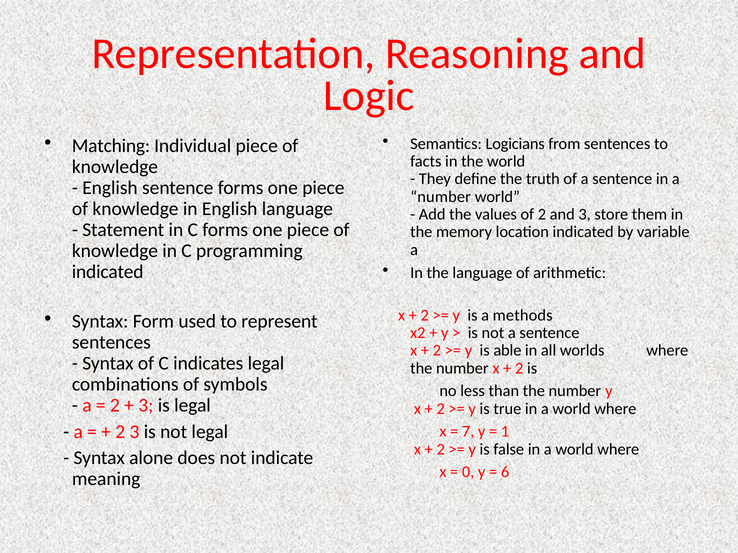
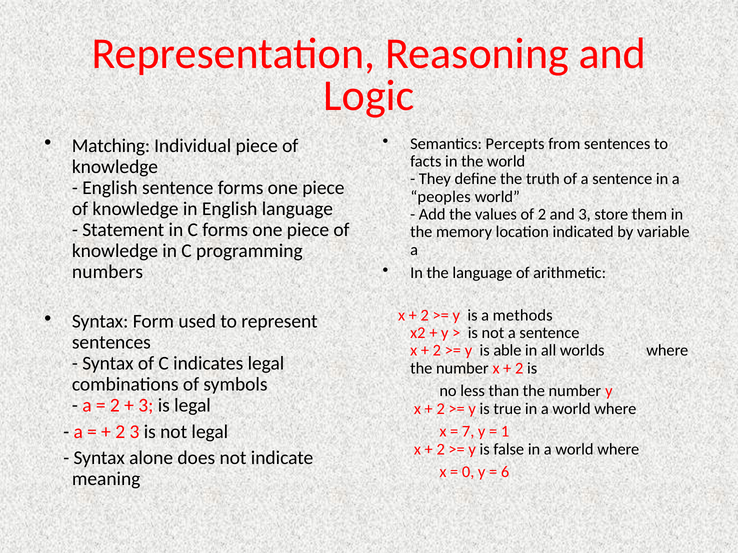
Logicians: Logicians -> Percepts (515, 144)
number: number -> peoples (441, 197)
indicated: indicated -> numbers (108, 272)
